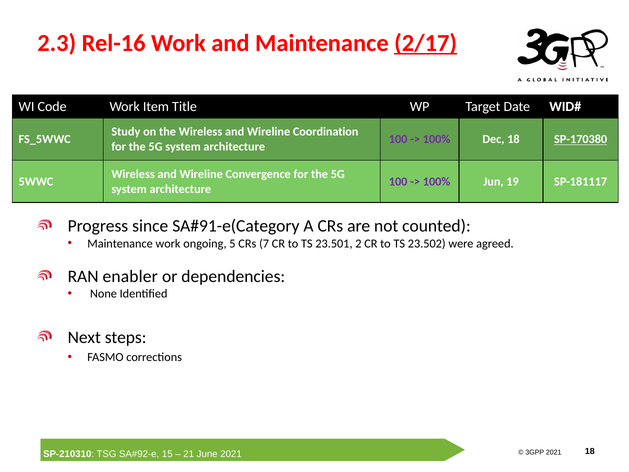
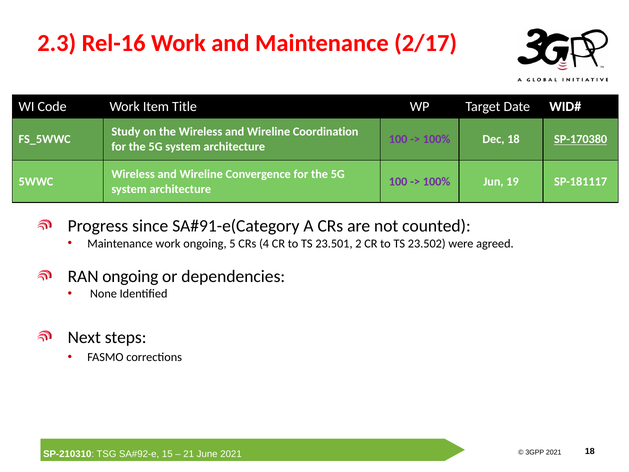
2/17 underline: present -> none (426, 43)
7: 7 -> 4 (264, 243)
RAN enabler: enabler -> ongoing (130, 276)
